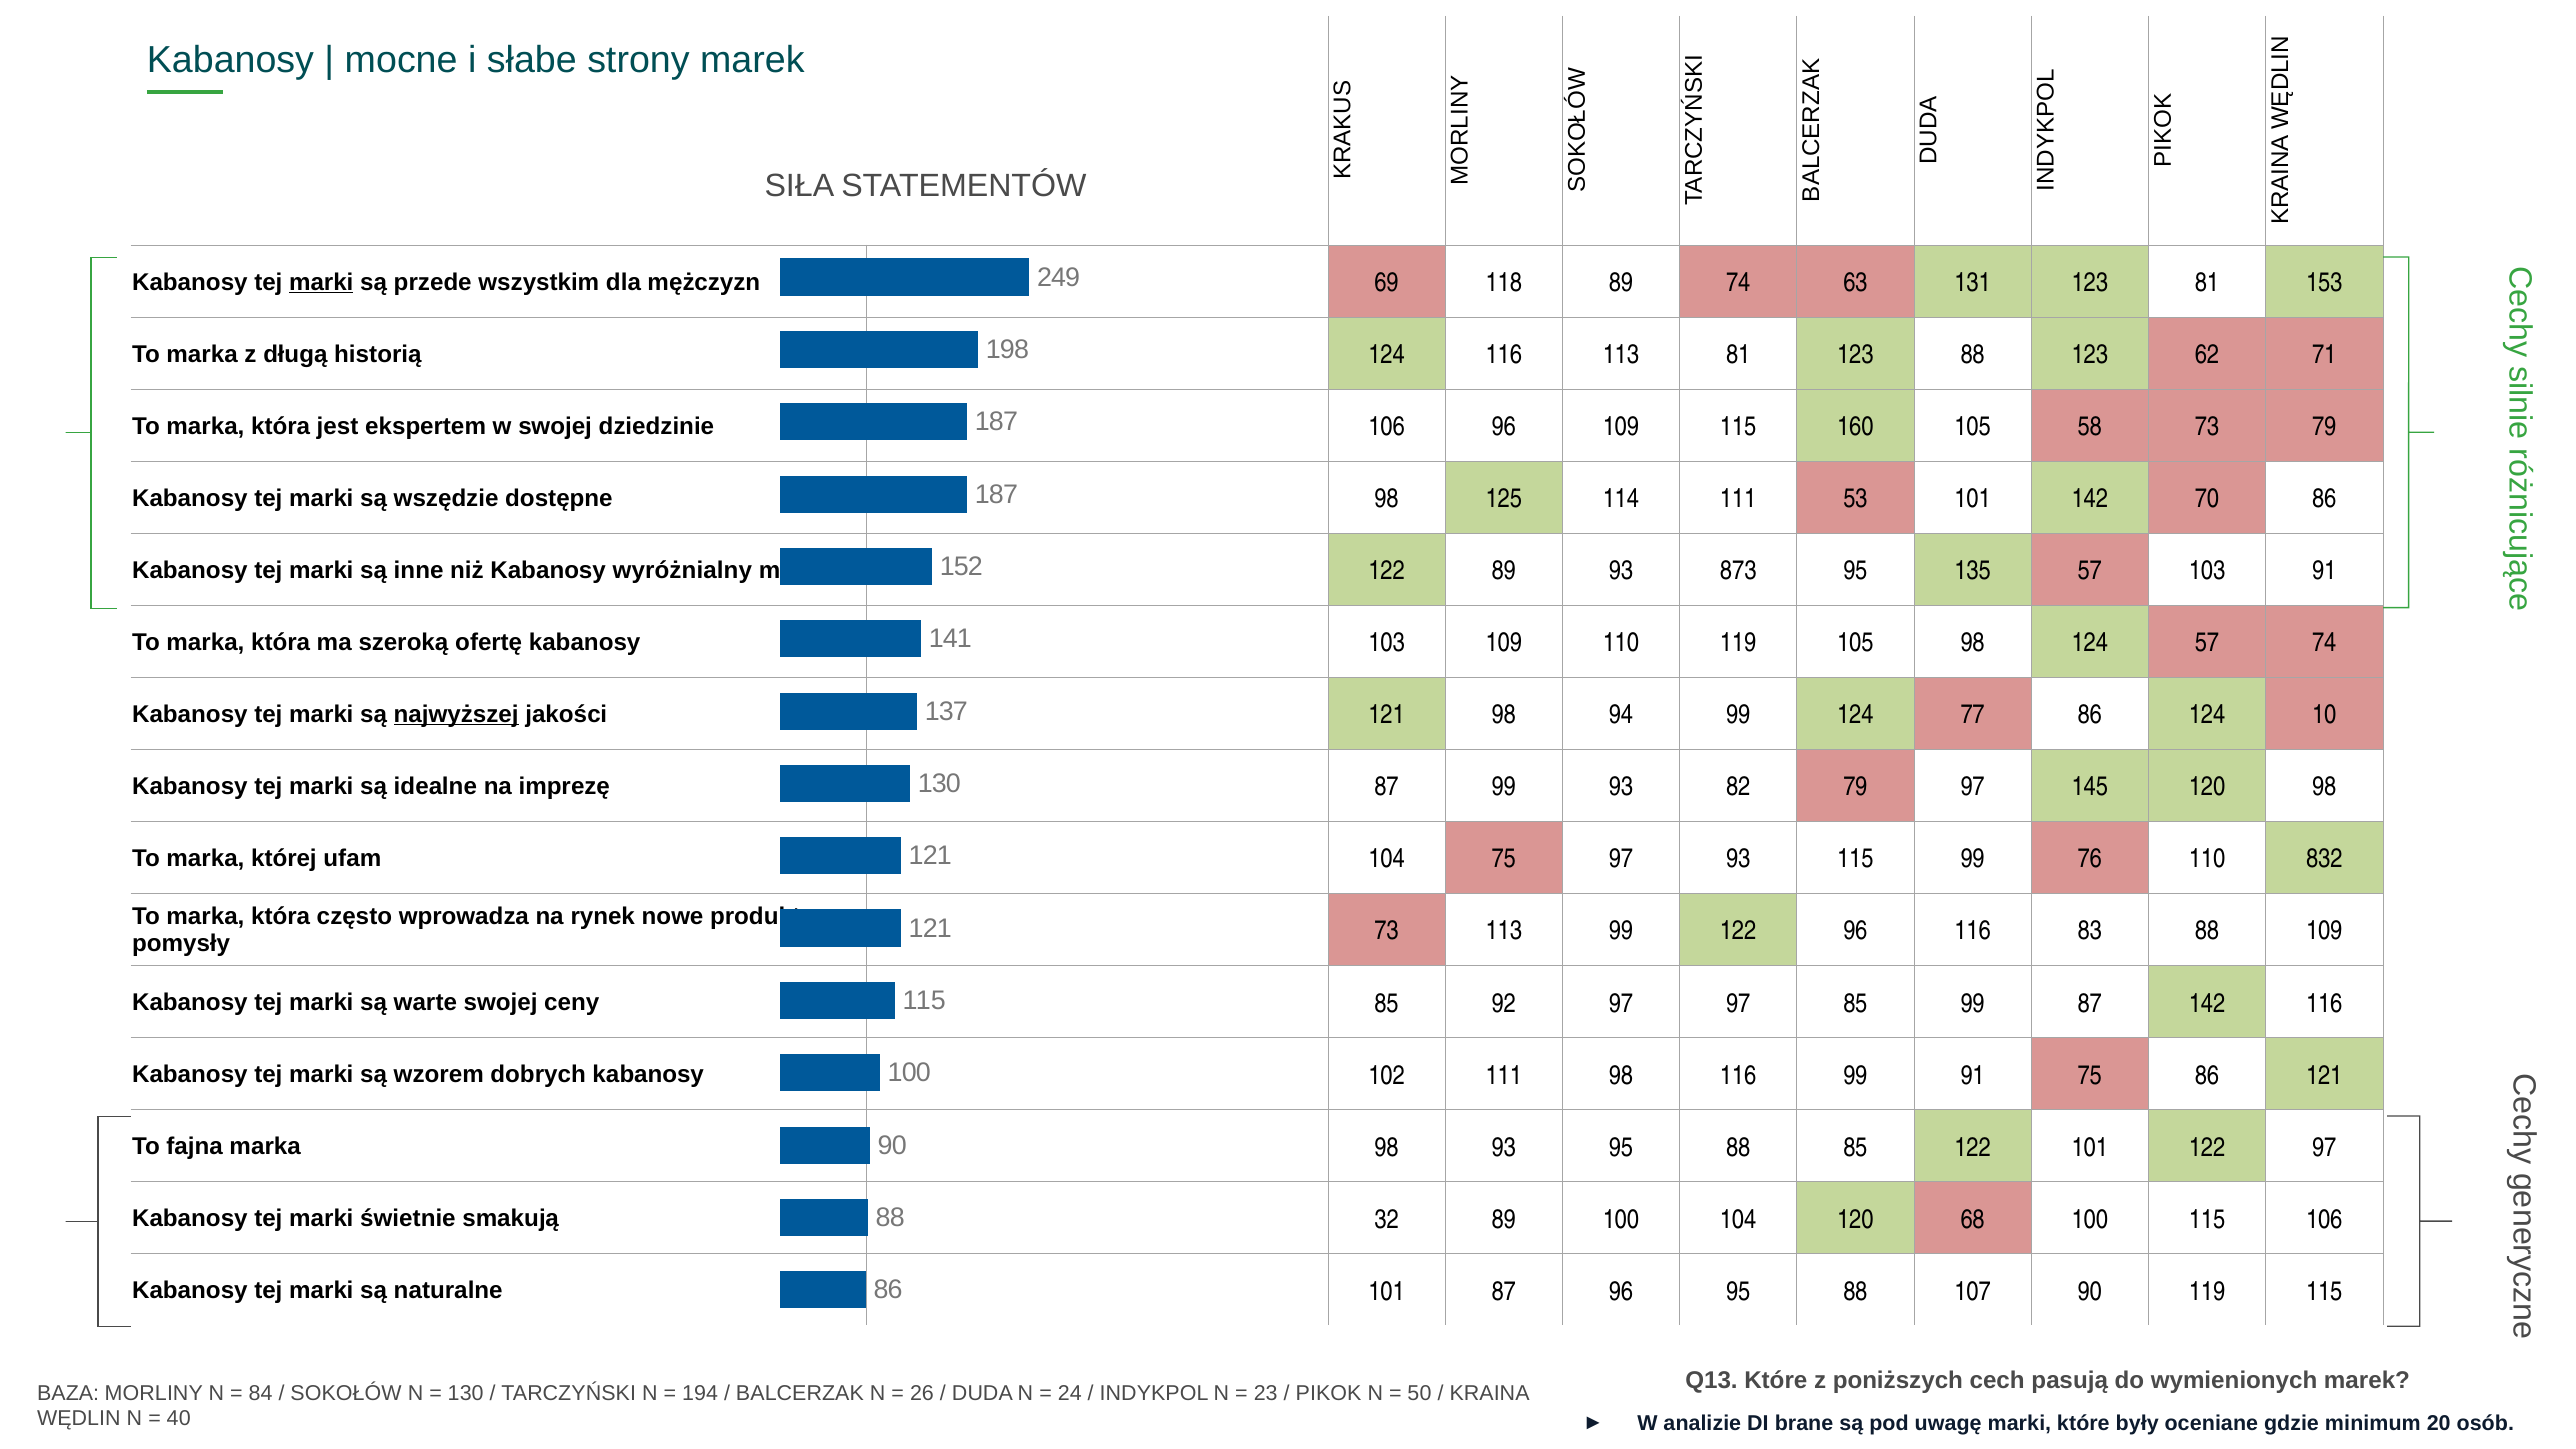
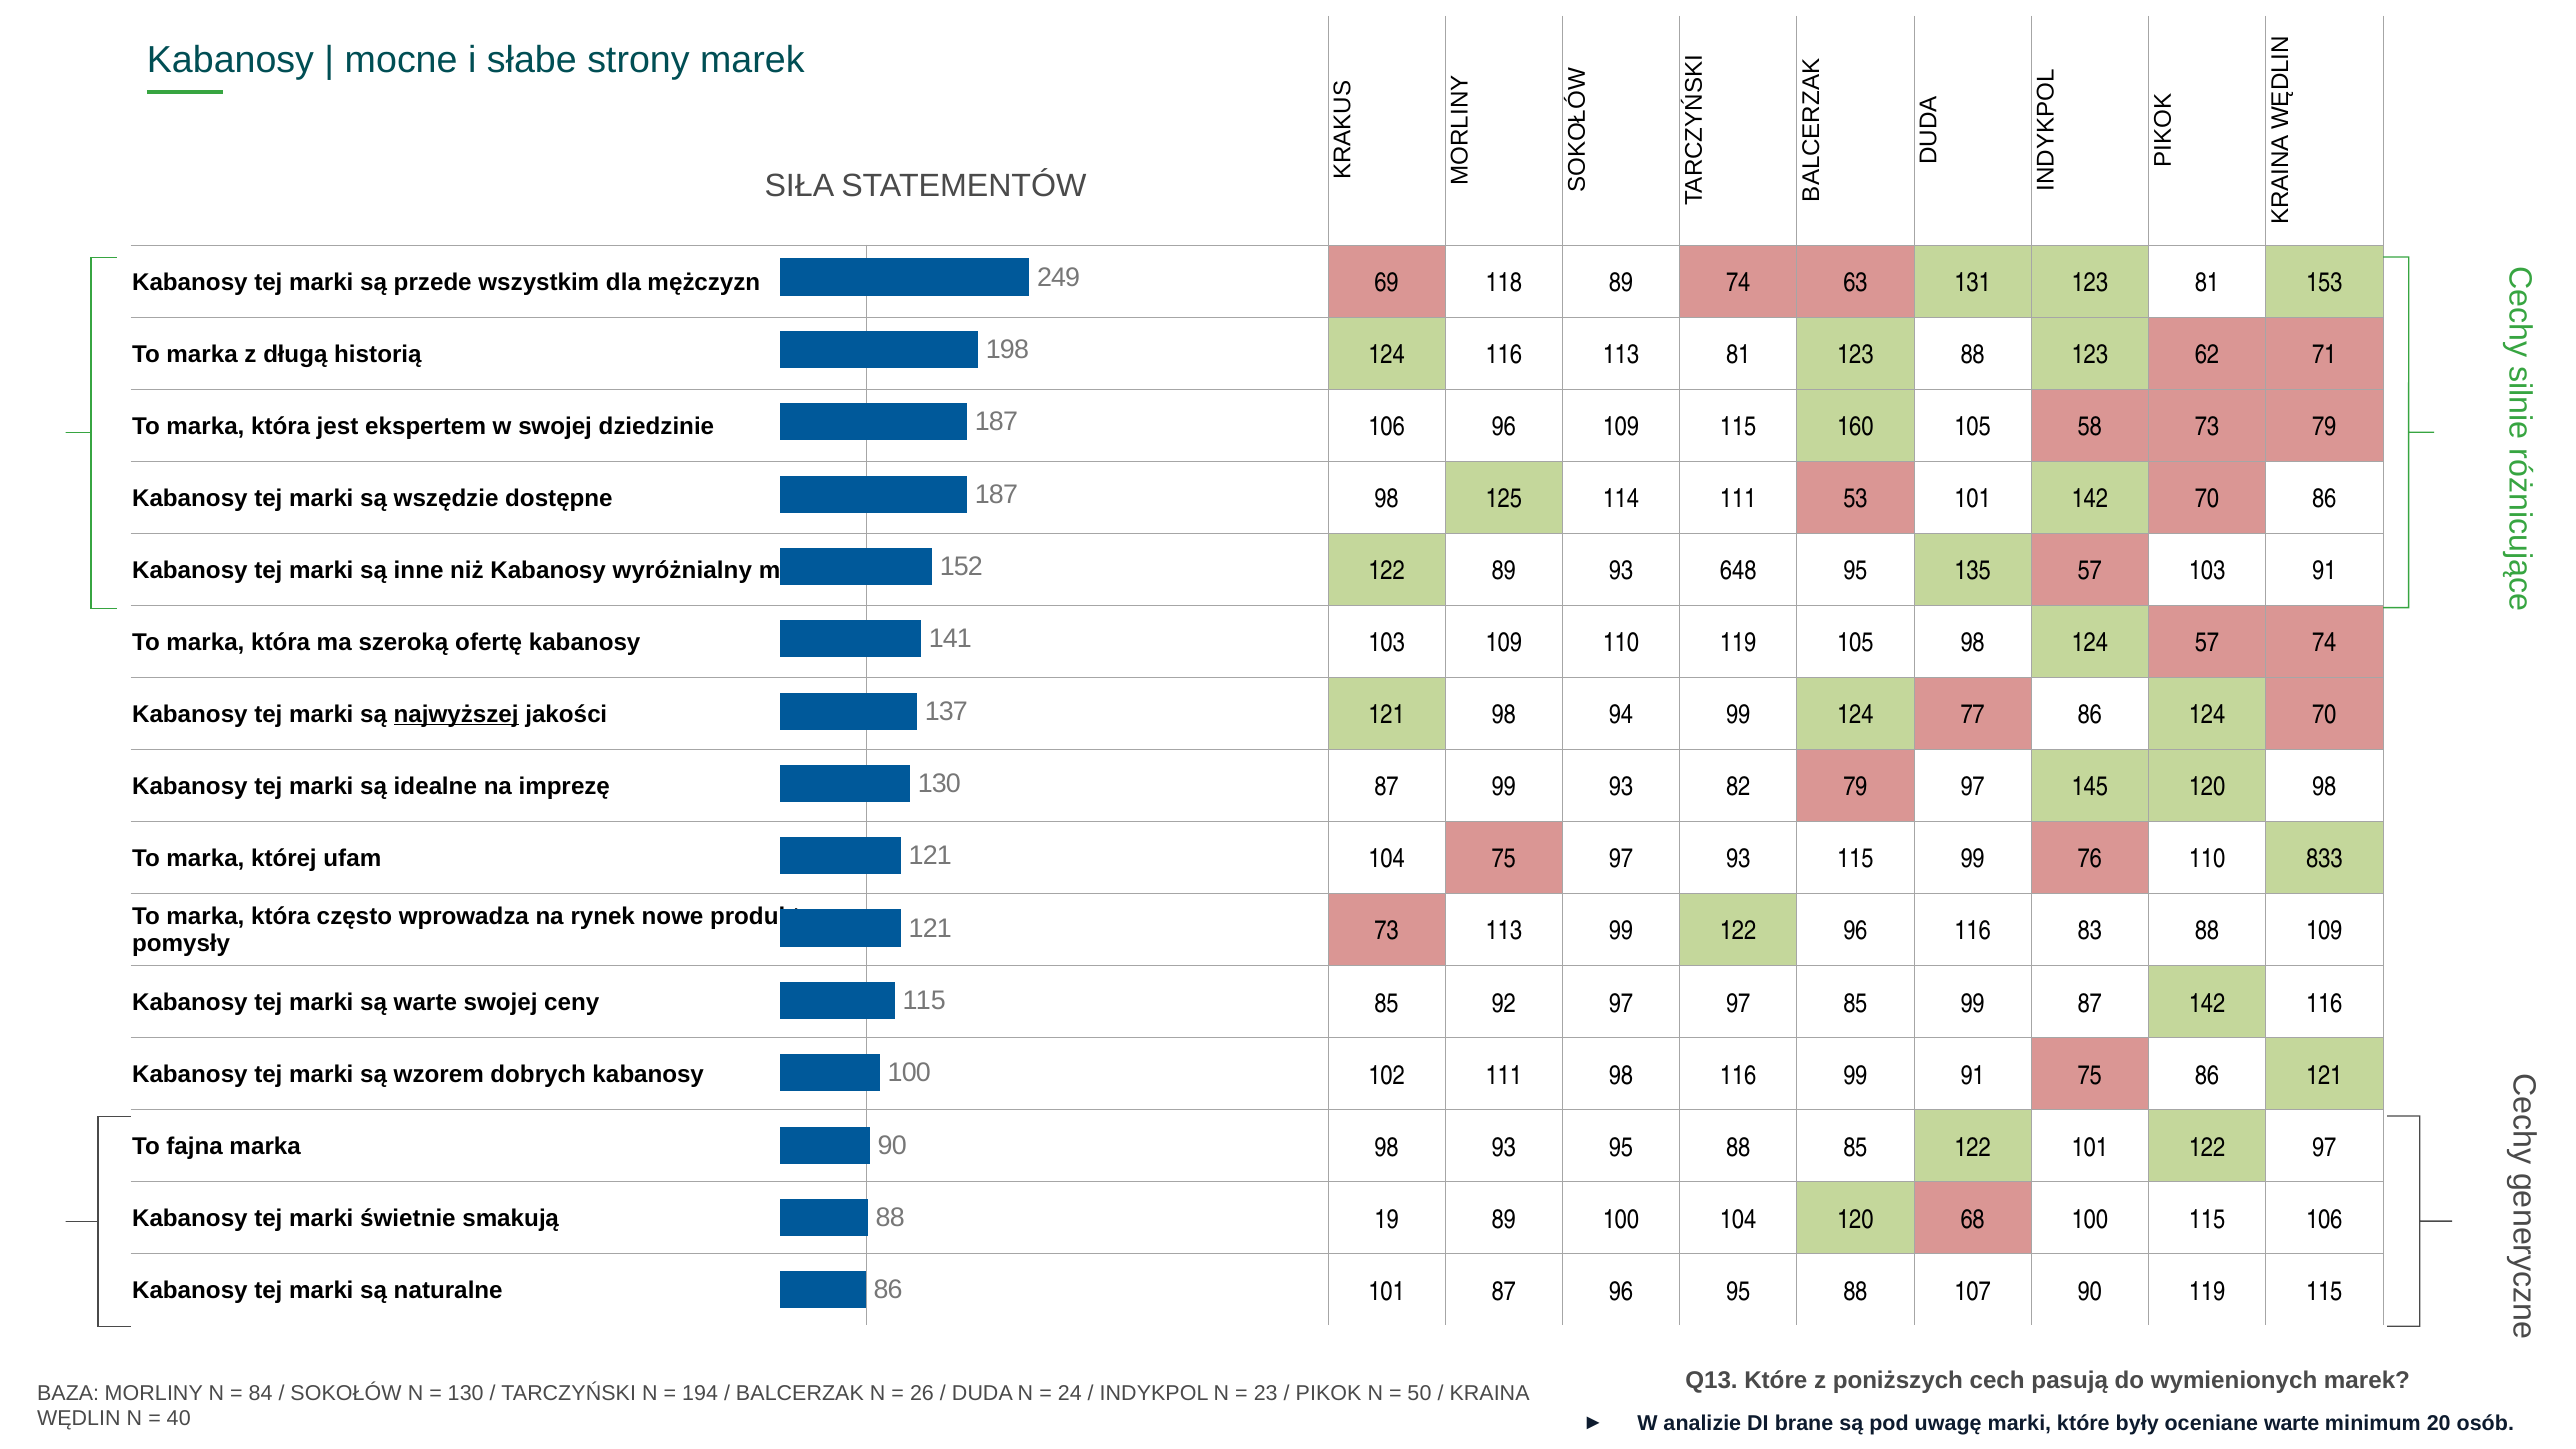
marki underline: present -> none (321, 282)
873: 873 -> 648 (1738, 571)
124 10: 10 -> 70 (2324, 715)
832: 832 -> 833 (2324, 859)
32: 32 -> 19 (1387, 1219)
oceniane gdzie: gdzie -> warte (2292, 1423)
